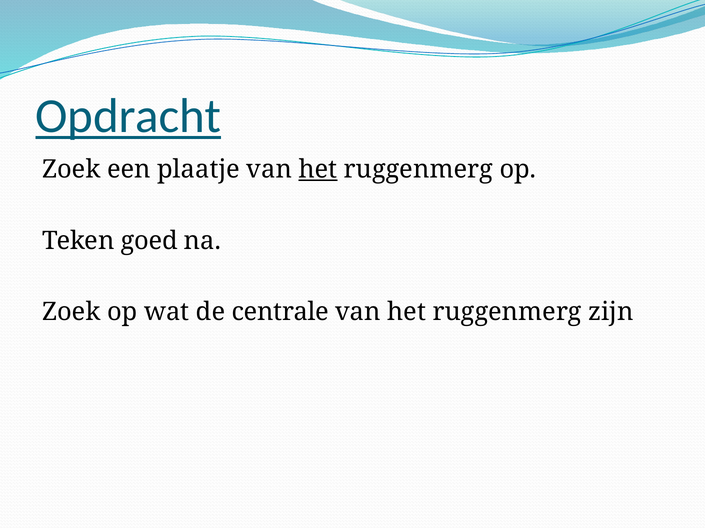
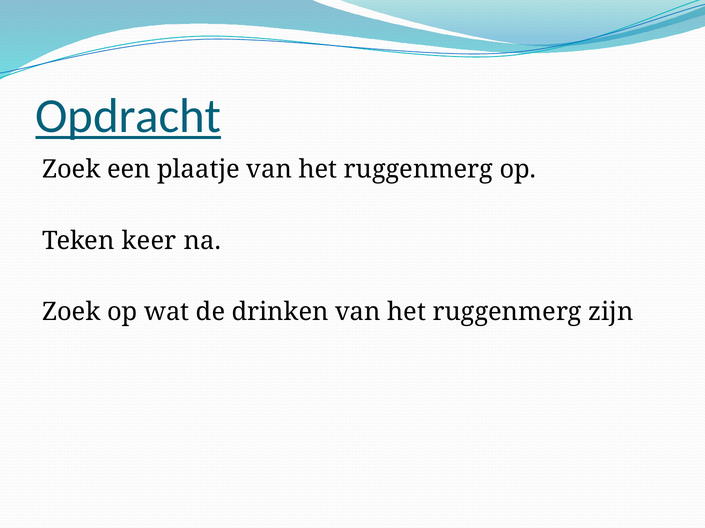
het underline: present -> none (318, 170)
goed: goed -> keer (149, 241)
centrale: centrale -> drinken (280, 312)
